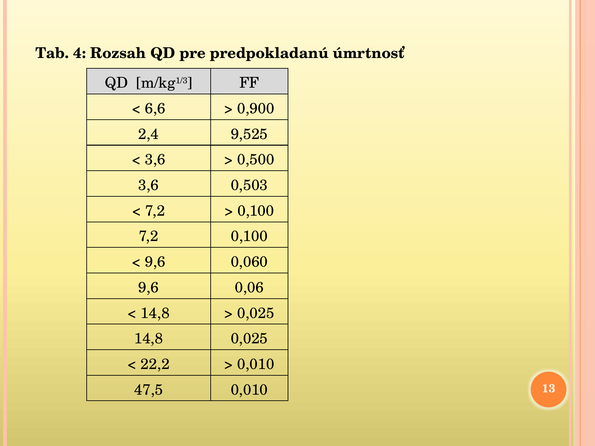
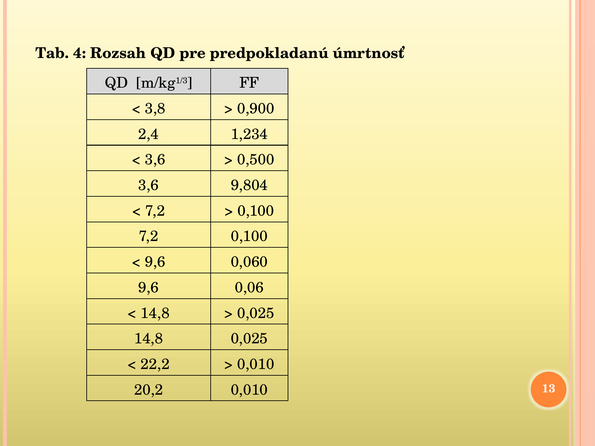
6,6: 6,6 -> 3,8 (155, 109)
9,525: 9,525 -> 1,234 (249, 134)
0,503: 0,503 -> 9,804 (249, 185)
47,5: 47,5 -> 20,2 (149, 390)
